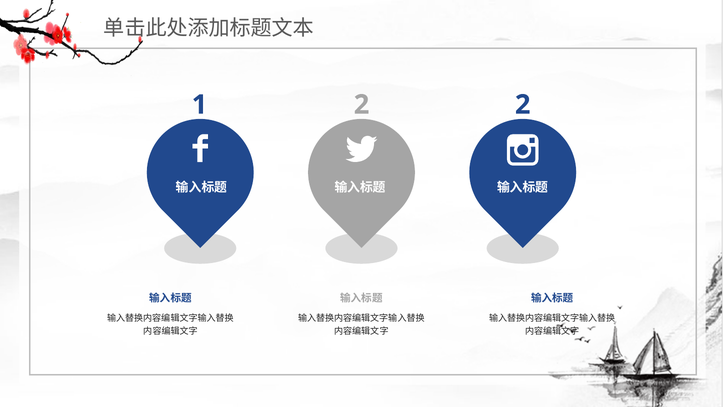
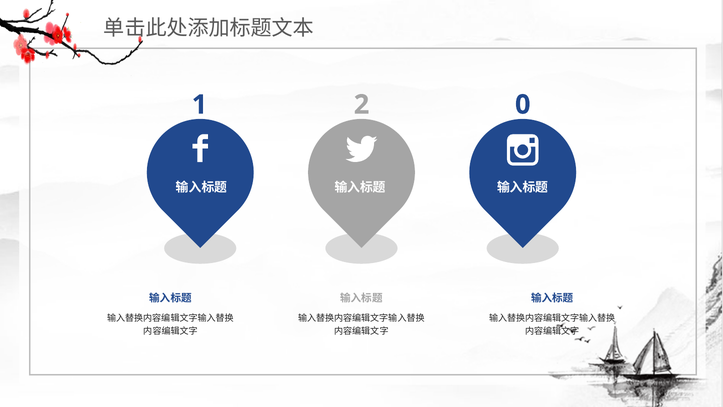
2 2: 2 -> 0 (523, 105)
